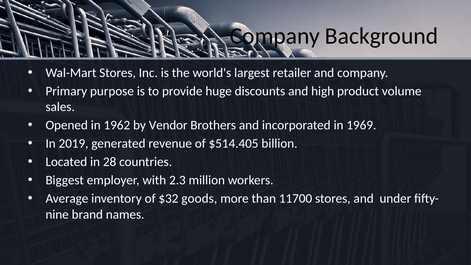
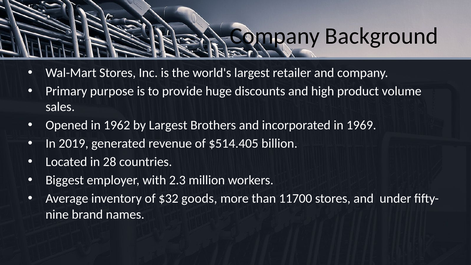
by Vendor: Vendor -> Largest (168, 125)
